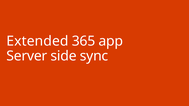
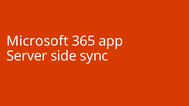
Extended: Extended -> Microsoft (37, 41)
